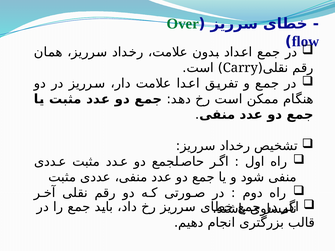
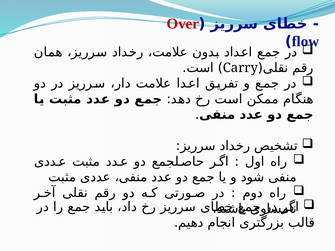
Over colour: green -> red (183, 24)
